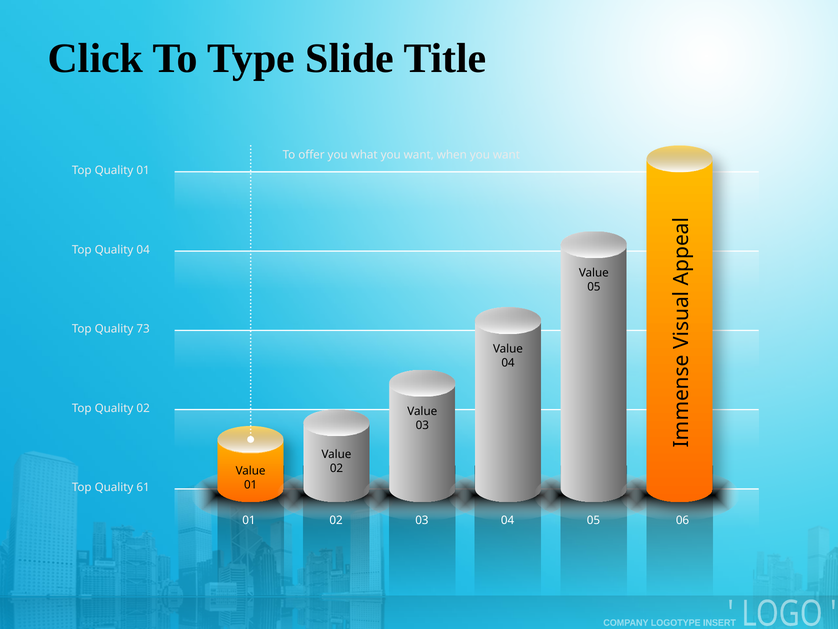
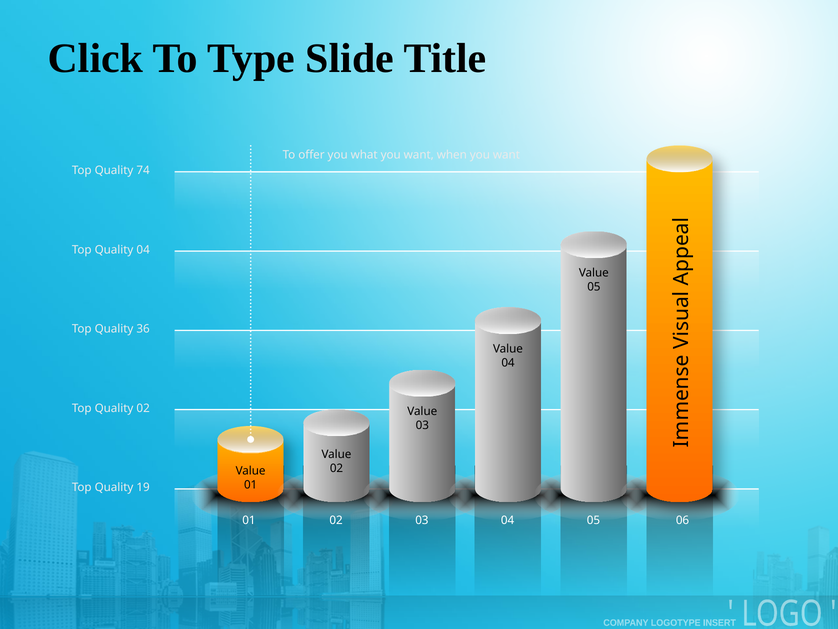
Quality 01: 01 -> 74 (143, 170)
73: 73 -> 36 (143, 329)
61: 61 -> 19 (143, 487)
